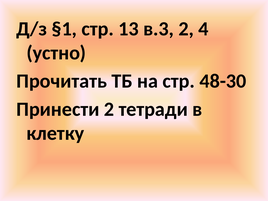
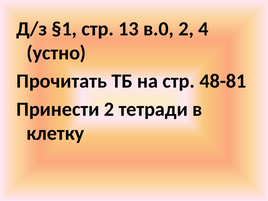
в.3: в.3 -> в.0 (159, 29)
48-30: 48-30 -> 48-81 (223, 81)
